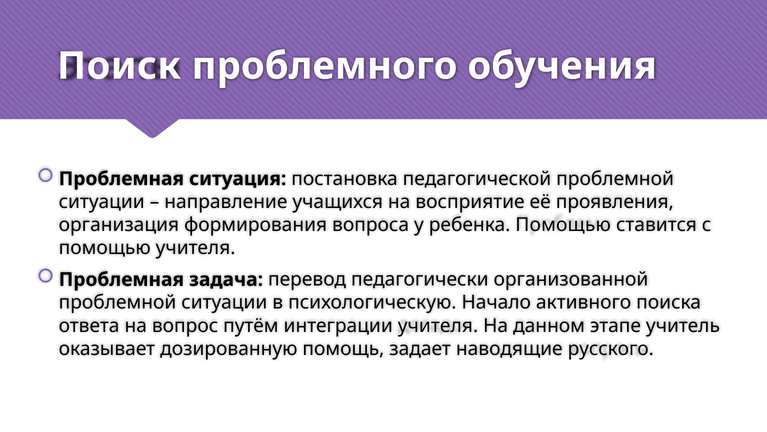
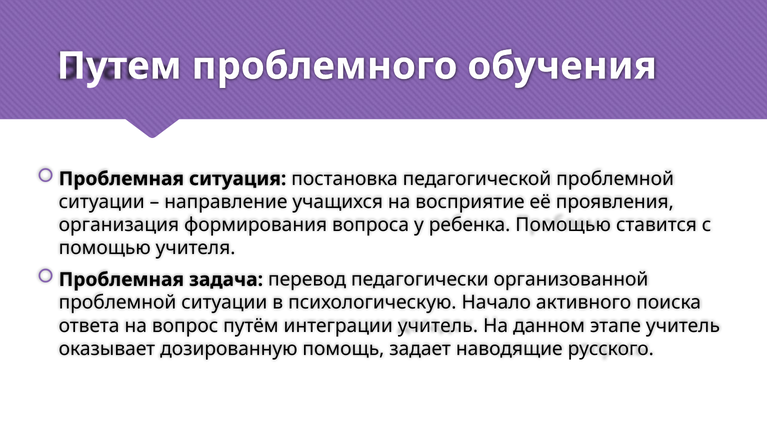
Поиск: Поиск -> Путем (119, 66)
интеграции учителя: учителя -> учитель (438, 325)
